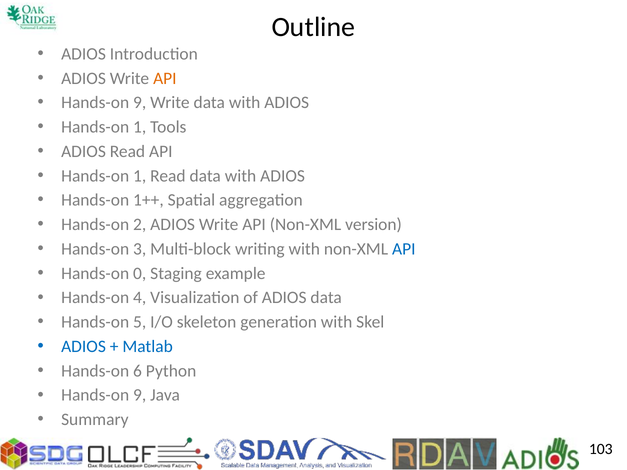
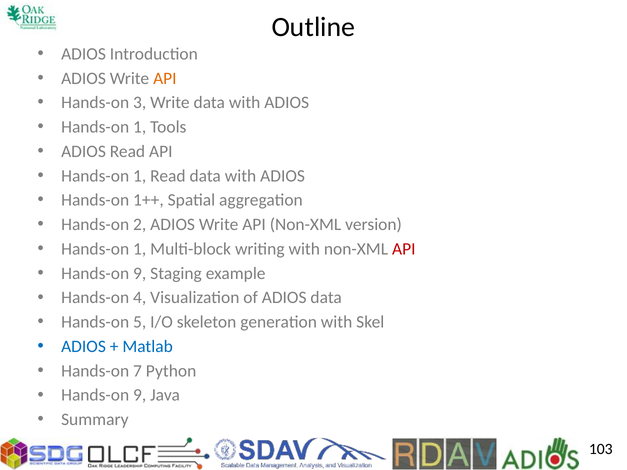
9: 9 -> 3 (140, 103)
3: 3 -> 1 (140, 249)
API colour: blue -> red (404, 249)
0: 0 -> 9 (140, 274)
6: 6 -> 7 (138, 371)
